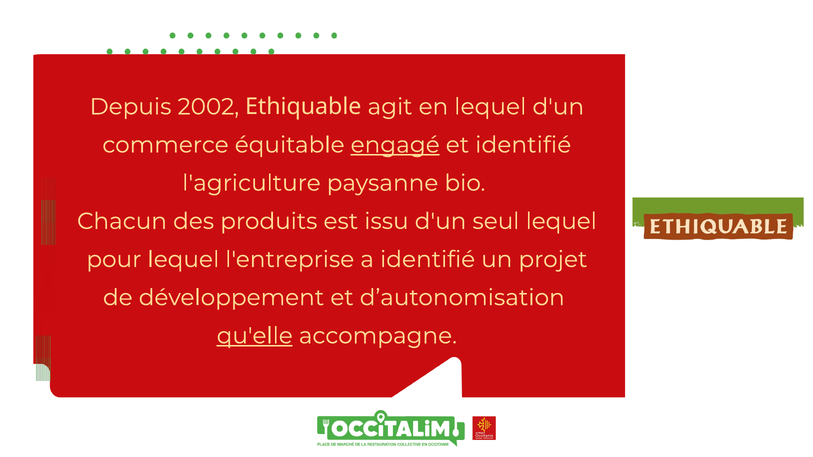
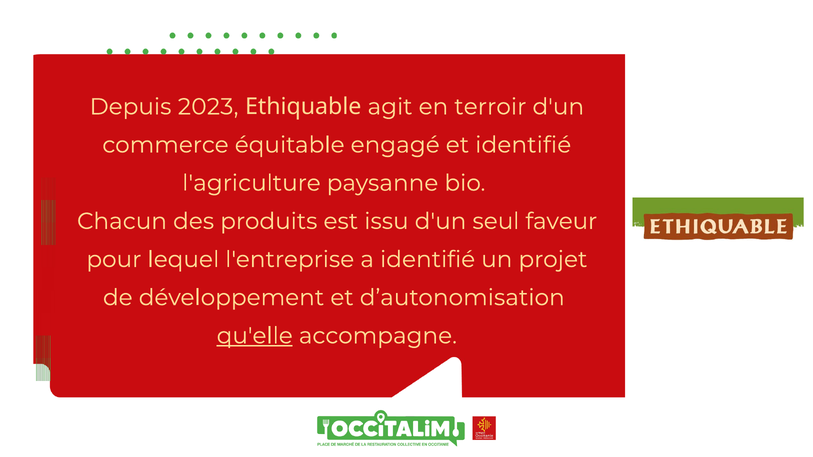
2002: 2002 -> 2023 (208, 107)
en lequel: lequel -> terroir (490, 107)
engagé underline: present -> none (395, 145)
seul lequel: lequel -> faveur (561, 221)
